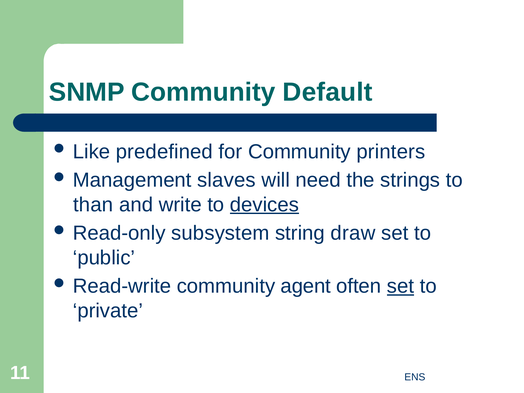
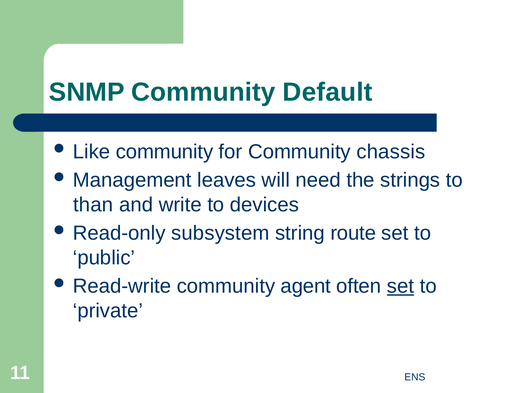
Like predefined: predefined -> community (165, 152)
printers: printers -> chassis (391, 152)
slaves: slaves -> leaves (227, 180)
devices underline: present -> none (264, 205)
draw: draw -> route (353, 233)
